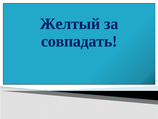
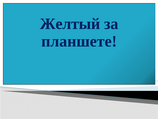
совпадать: совпадать -> планшете (79, 41)
